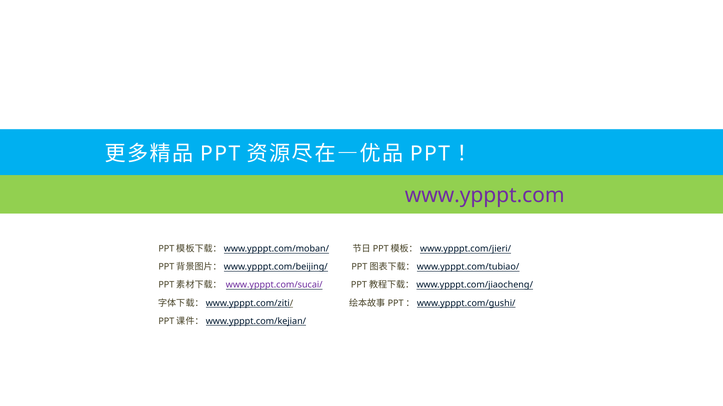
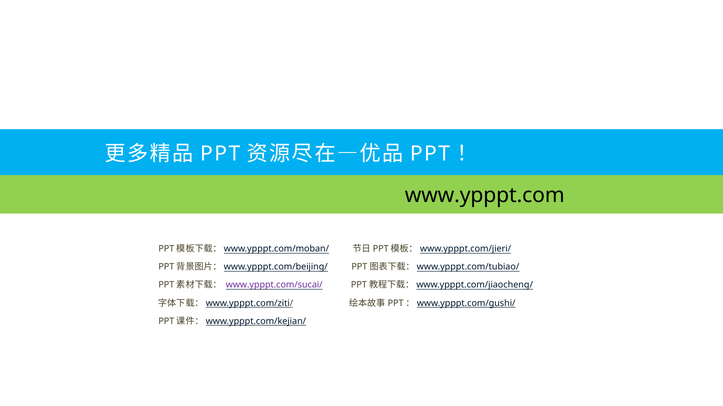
www.ypppt.com colour: purple -> black (485, 196)
